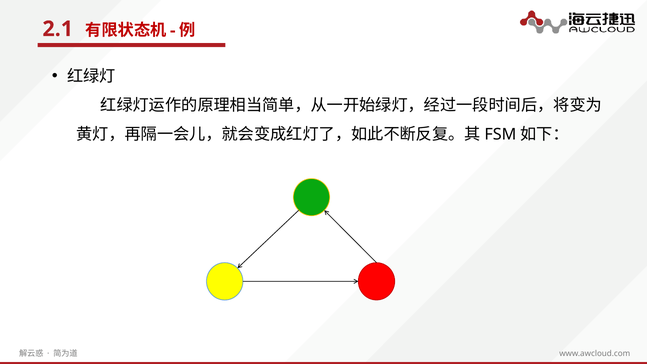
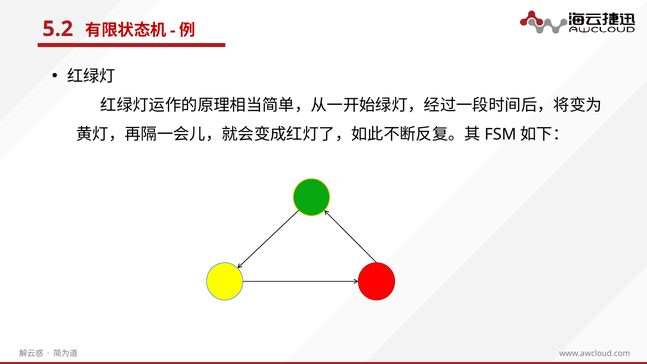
2.1: 2.1 -> 5.2 (58, 29)
